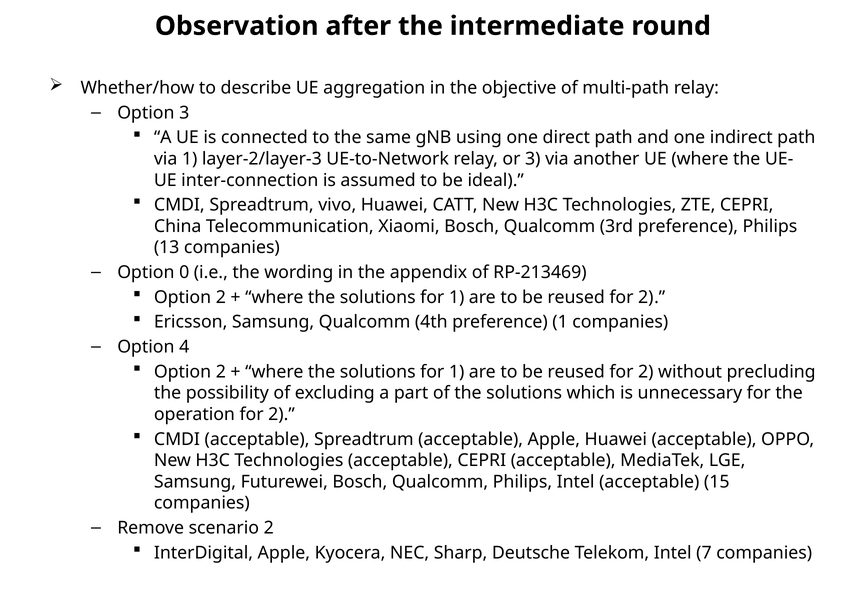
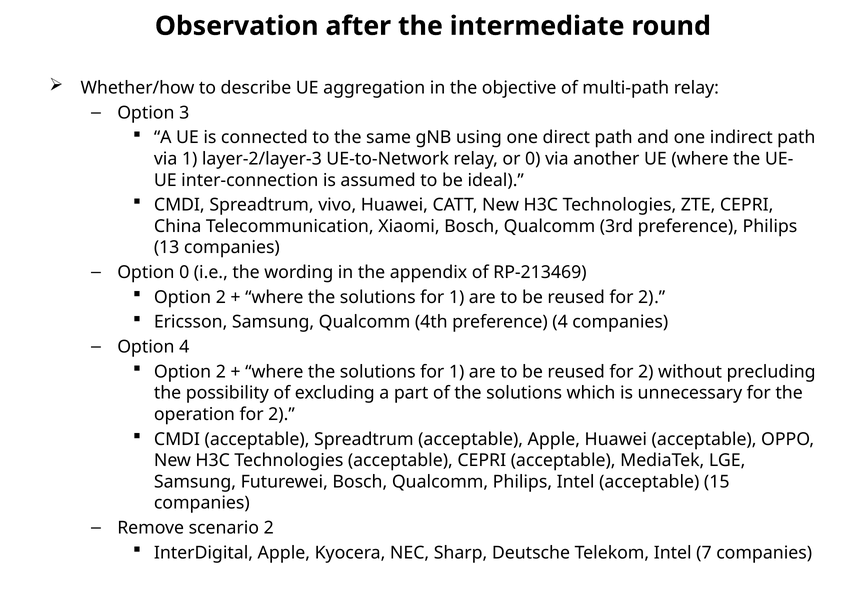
or 3: 3 -> 0 (533, 159)
preference 1: 1 -> 4 (560, 322)
